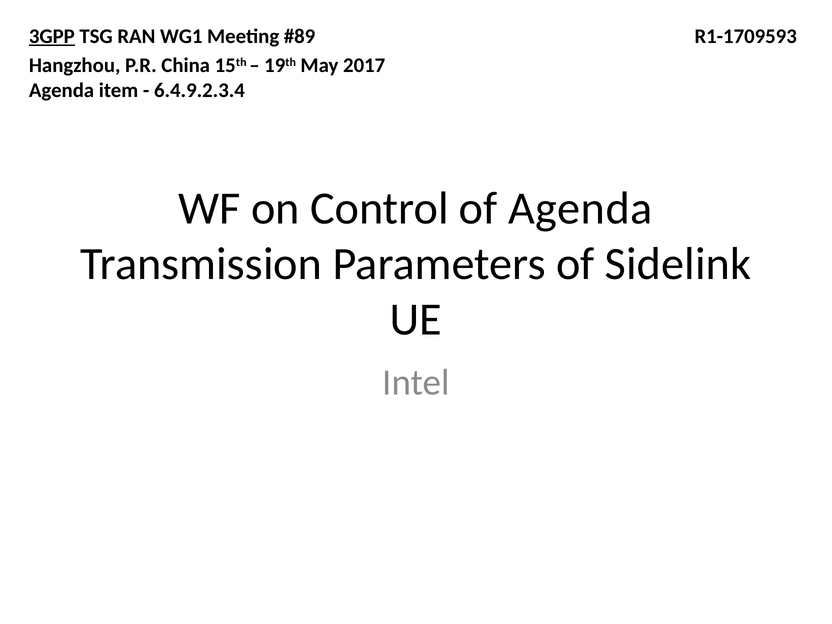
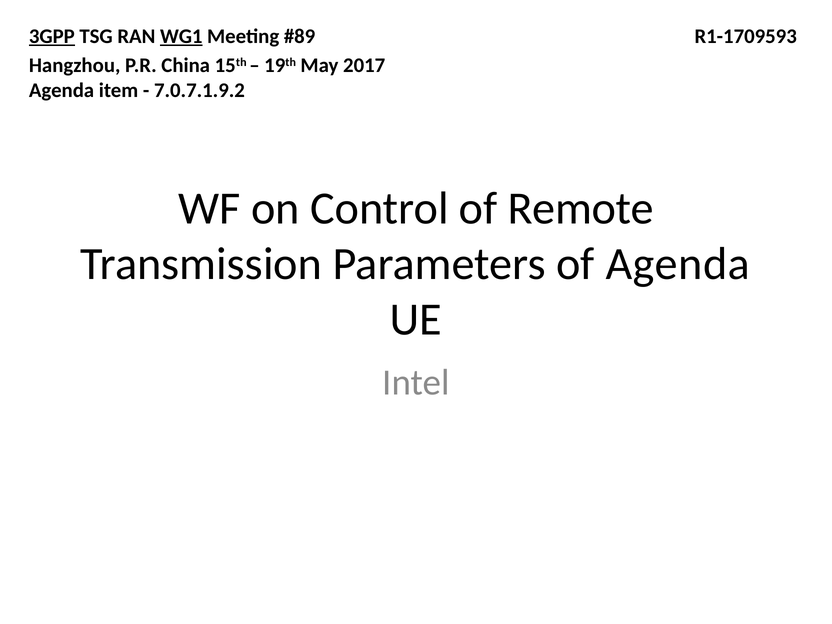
WG1 underline: none -> present (181, 36)
6.4.9.2.3.4: 6.4.9.2.3.4 -> 7.0.7.1.9.2 (199, 90)
of Agenda: Agenda -> Remote (581, 208)
of Sidelink: Sidelink -> Agenda (678, 264)
